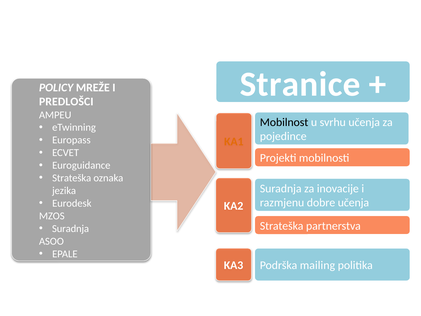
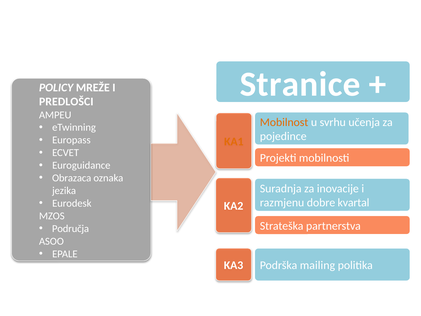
Mobilnost colour: black -> orange (284, 122)
Strateška: Strateška -> Obrazaca (72, 178)
dobre učenja: učenja -> kvartal (353, 202)
Suradnja: Suradnja -> Područja (71, 228)
